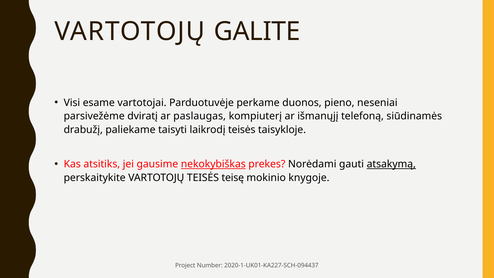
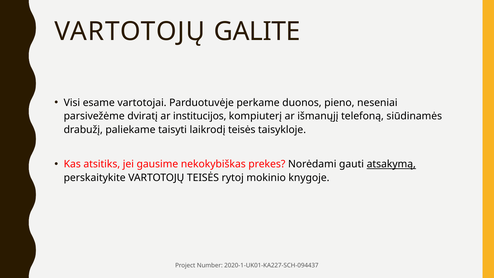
paslaugas: paslaugas -> institucijos (200, 116)
nekokybiškas underline: present -> none (213, 164)
teisę: teisę -> rytoj (233, 178)
